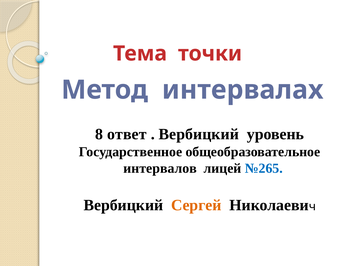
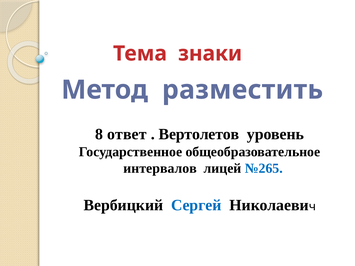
точки: точки -> знаки (210, 54)
интервалах: интервалах -> разместить (243, 90)
Вербицкий: Вербицкий -> Вертолетов (199, 134)
Сергей colour: orange -> blue (196, 205)
